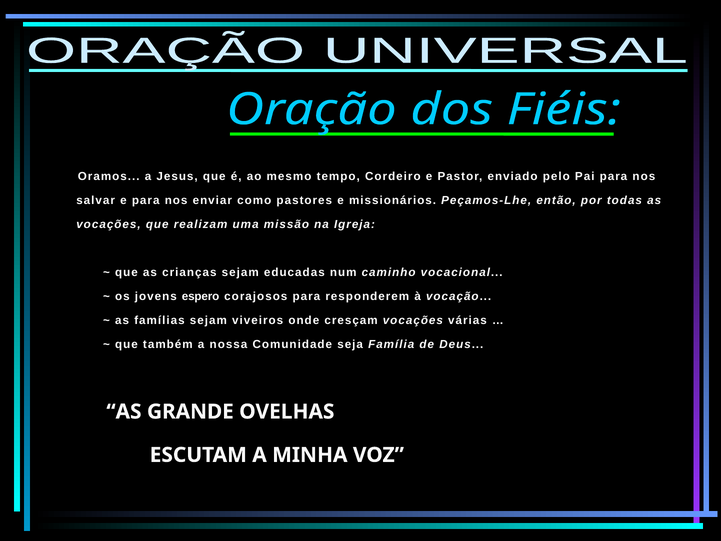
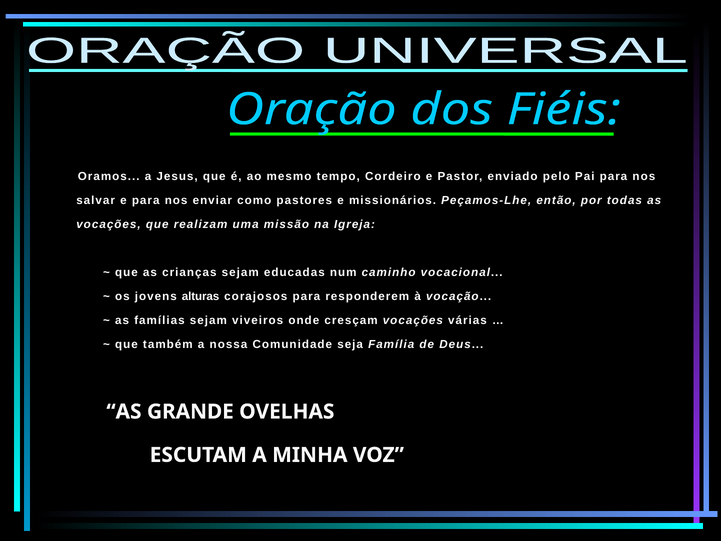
espero: espero -> alturas (201, 296)
